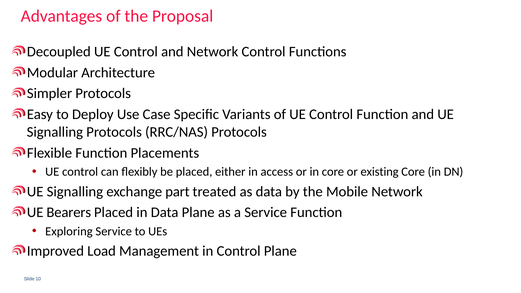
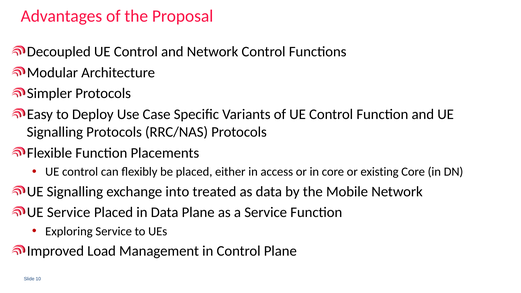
part: part -> into (177, 192)
UE Bearers: Bearers -> Service (69, 212)
